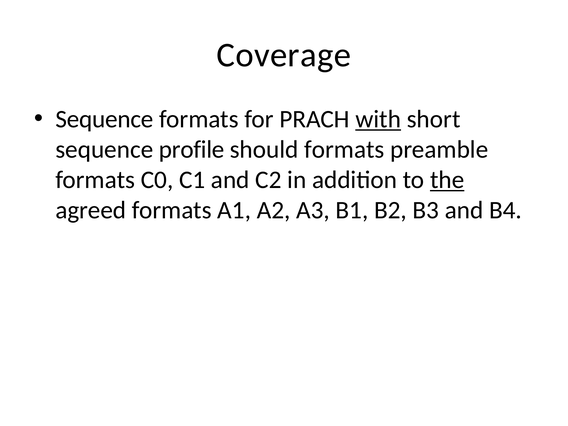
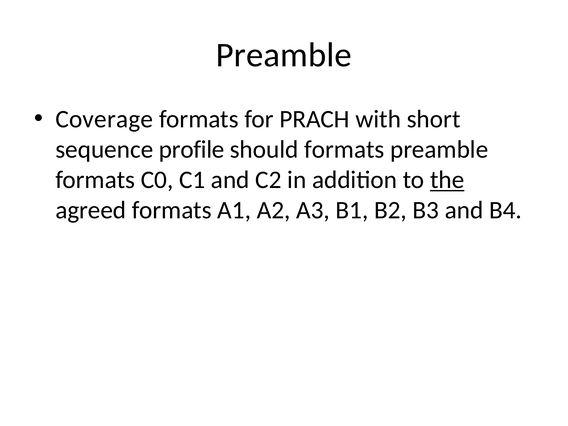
Coverage: Coverage -> Preamble (284, 55)
Sequence: Sequence -> Coverage (104, 119)
with underline: present -> none (378, 119)
